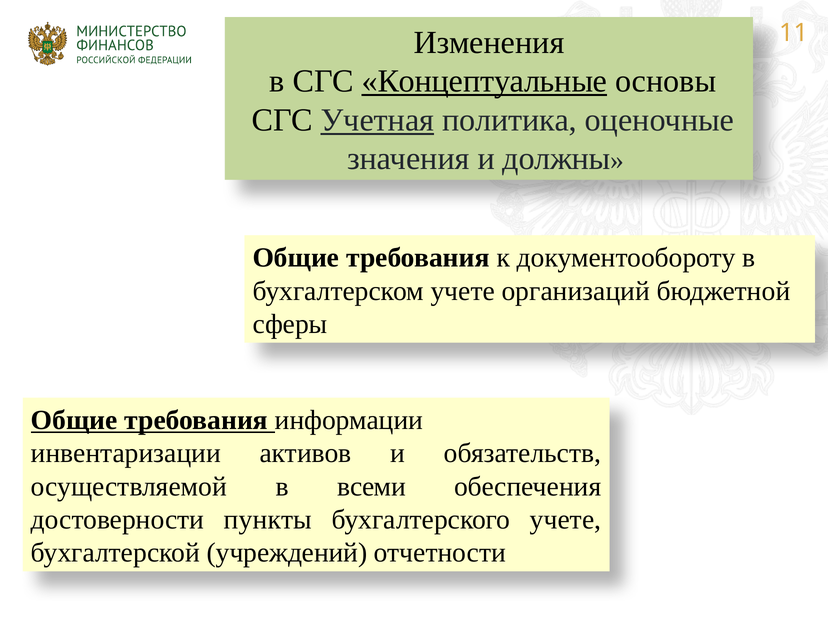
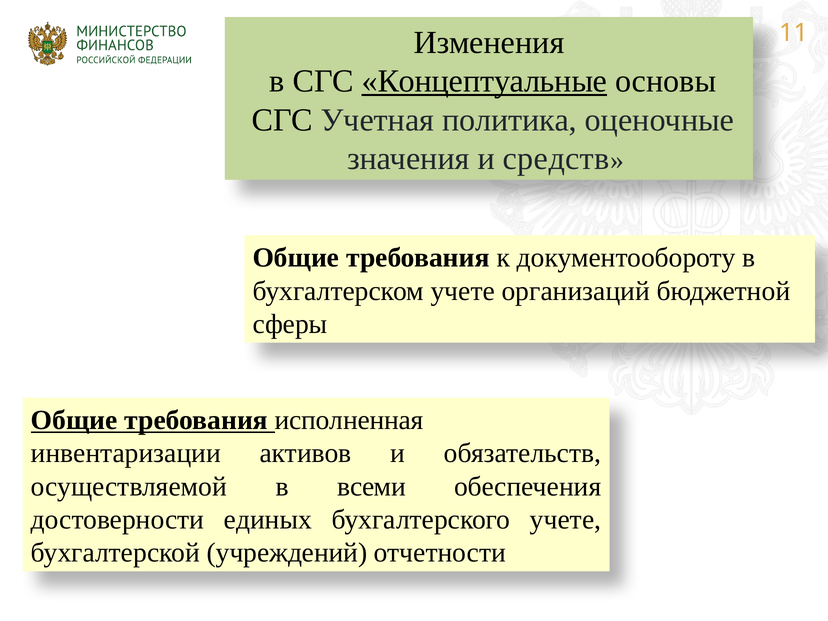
Учетная underline: present -> none (377, 120)
должны: должны -> средств (556, 159)
информации: информации -> исполненная (349, 420)
пункты: пункты -> единых (268, 520)
